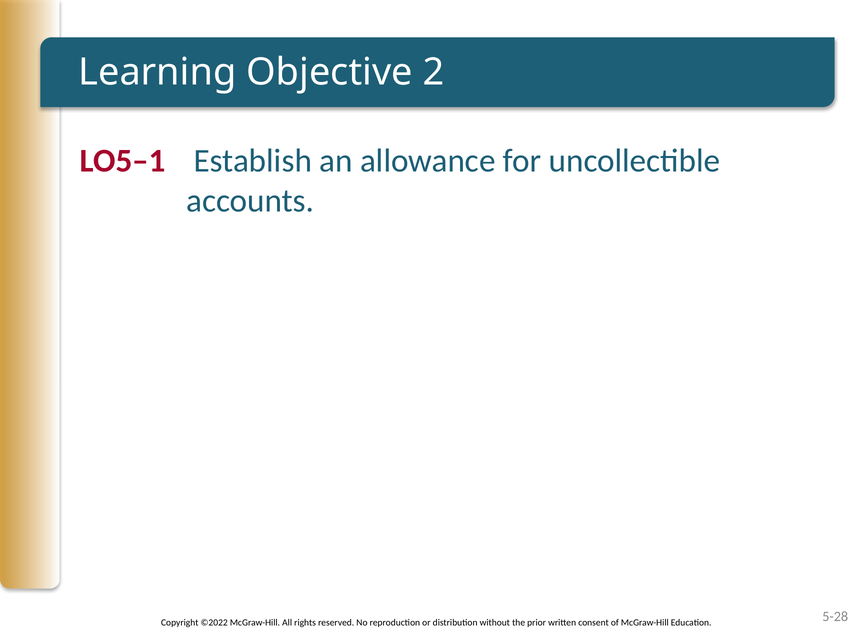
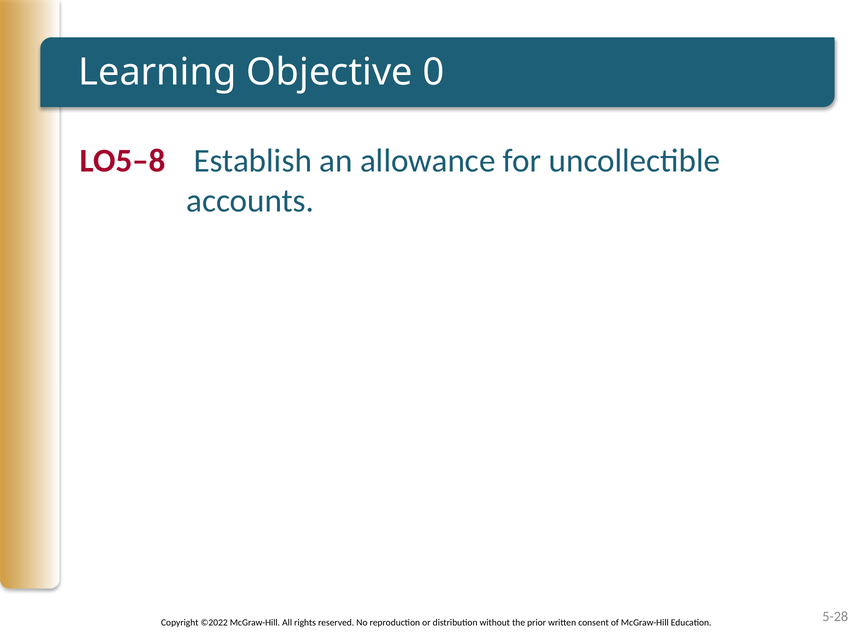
2: 2 -> 0 (433, 72)
LO5–1: LO5–1 -> LO5–8 (123, 161)
